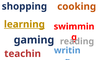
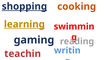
shopping underline: none -> present (24, 6)
